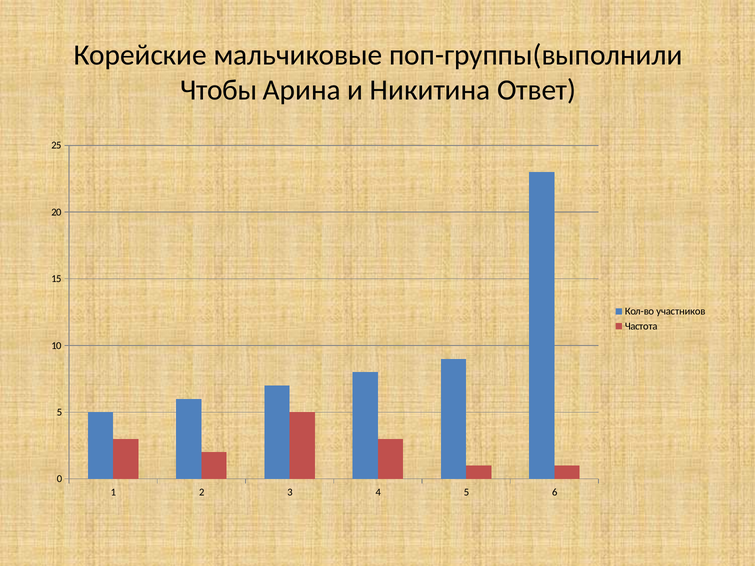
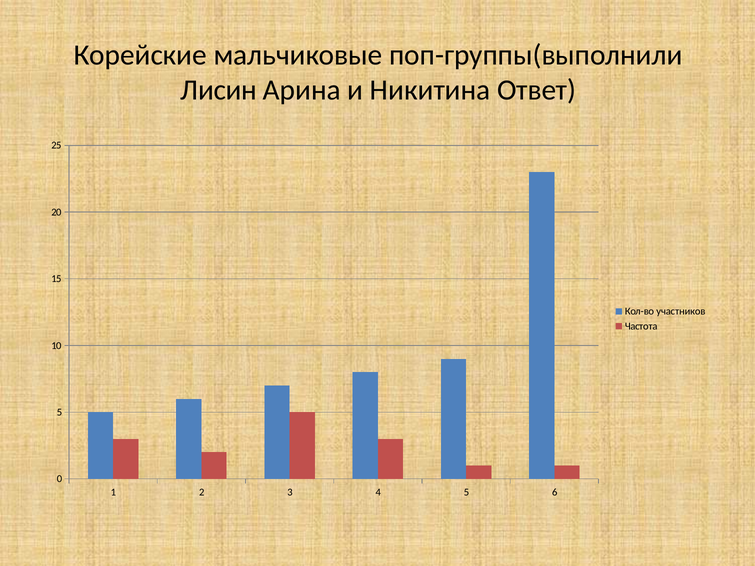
Чтобы: Чтобы -> Лисин (219, 90)
